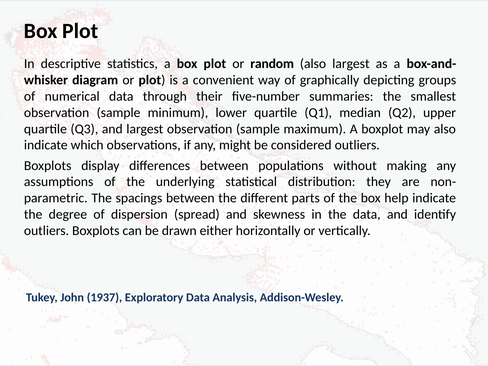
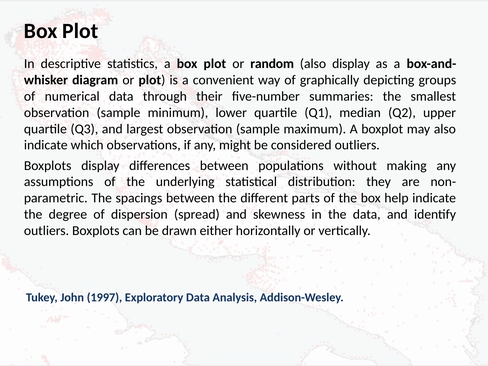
also largest: largest -> display (351, 64)
1937: 1937 -> 1997 (104, 297)
